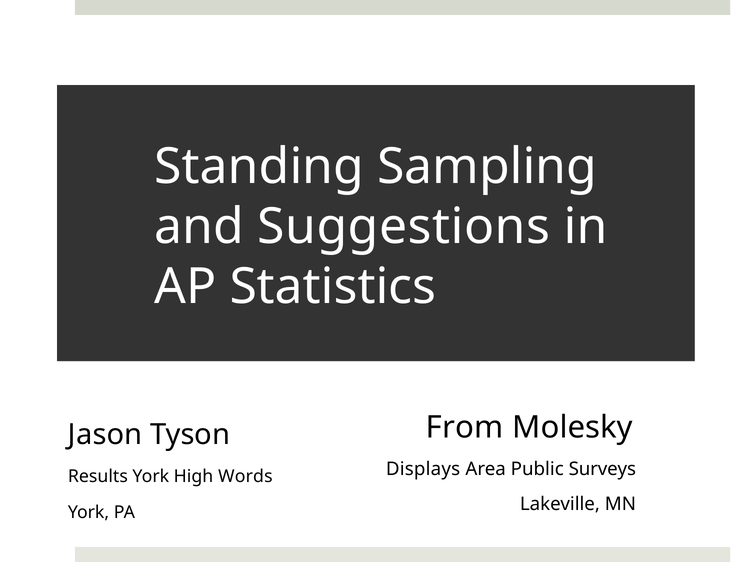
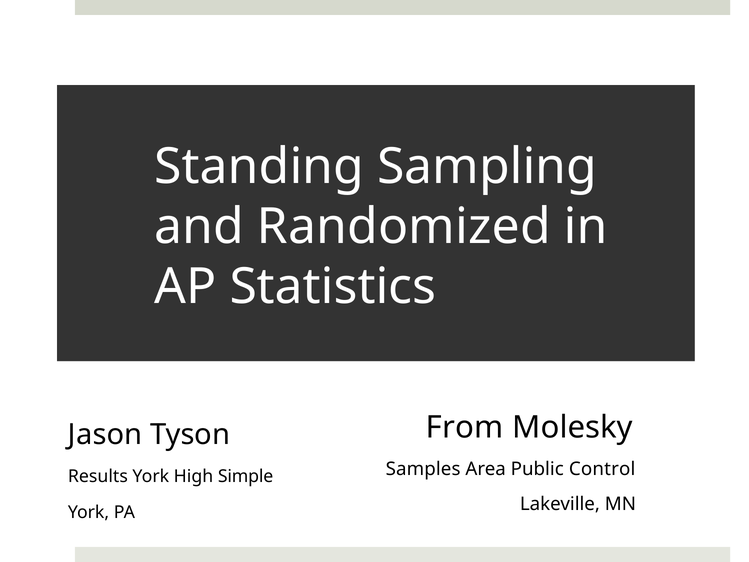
Suggestions: Suggestions -> Randomized (404, 226)
Displays: Displays -> Samples (423, 469)
Surveys: Surveys -> Control (602, 469)
Words: Words -> Simple (246, 476)
